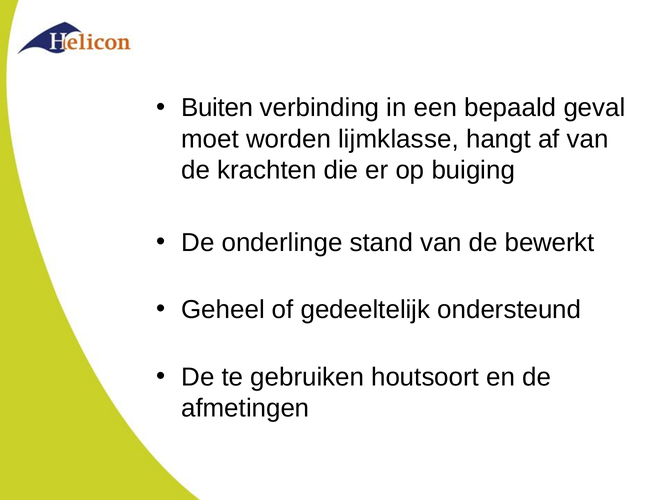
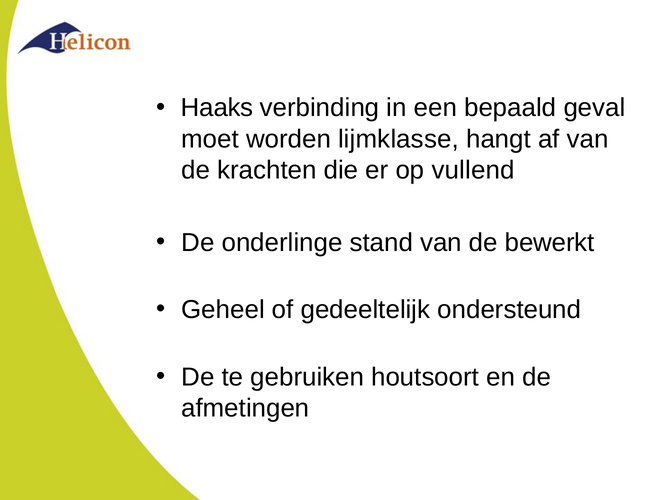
Buiten: Buiten -> Haaks (217, 108)
buiging: buiging -> vullend (473, 170)
